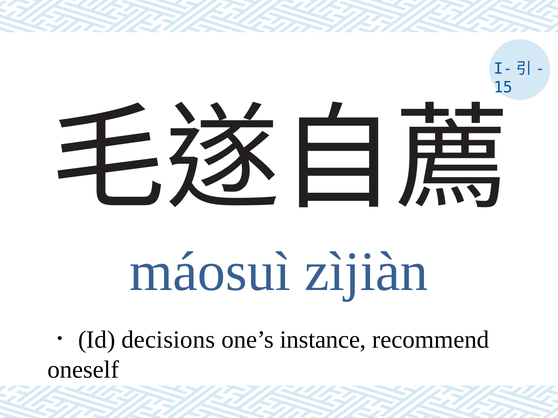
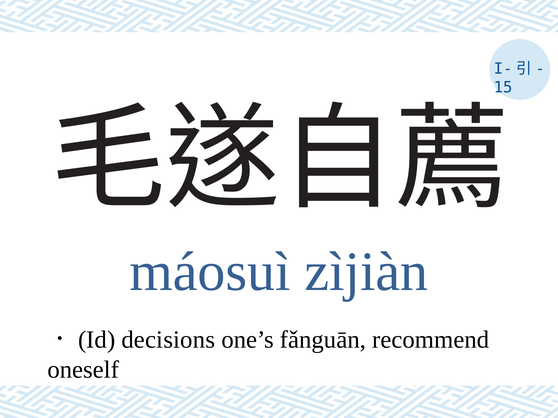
instance: instance -> fǎnguān (323, 340)
